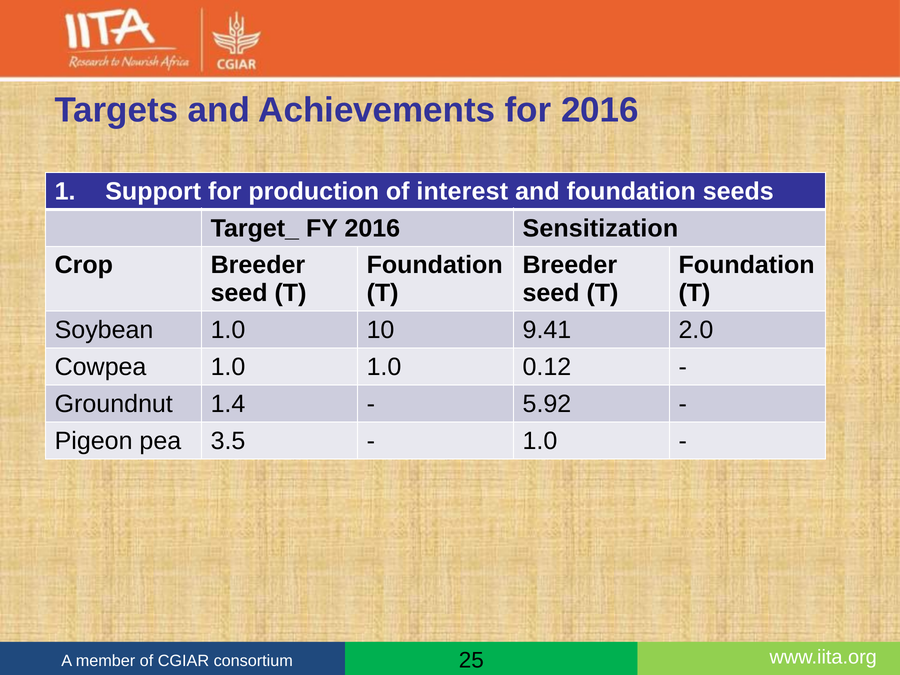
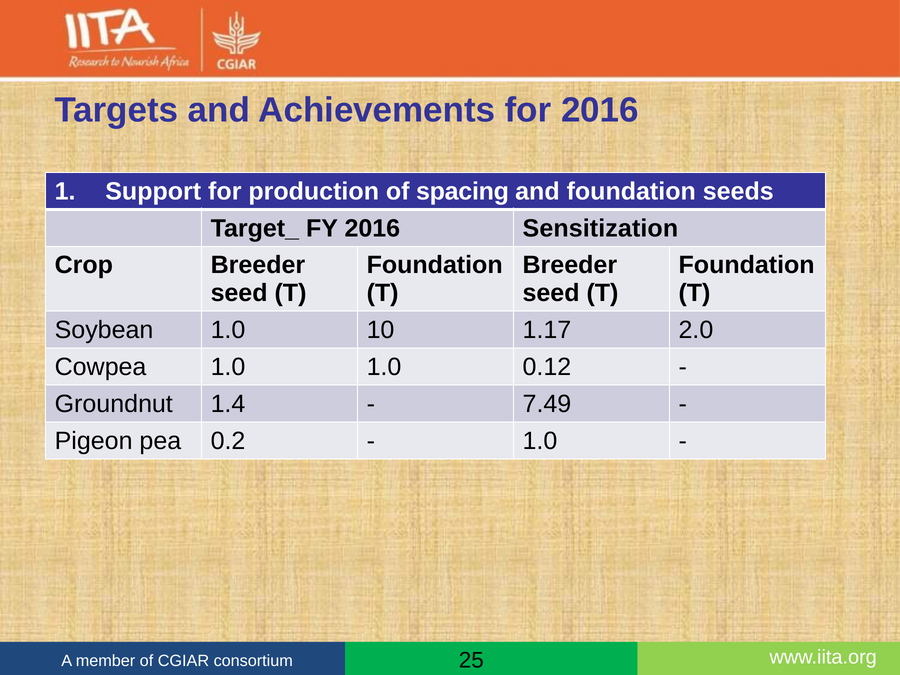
interest: interest -> spacing (463, 191)
9.41: 9.41 -> 1.17 (547, 330)
5.92: 5.92 -> 7.49 (547, 404)
3.5: 3.5 -> 0.2 (228, 441)
